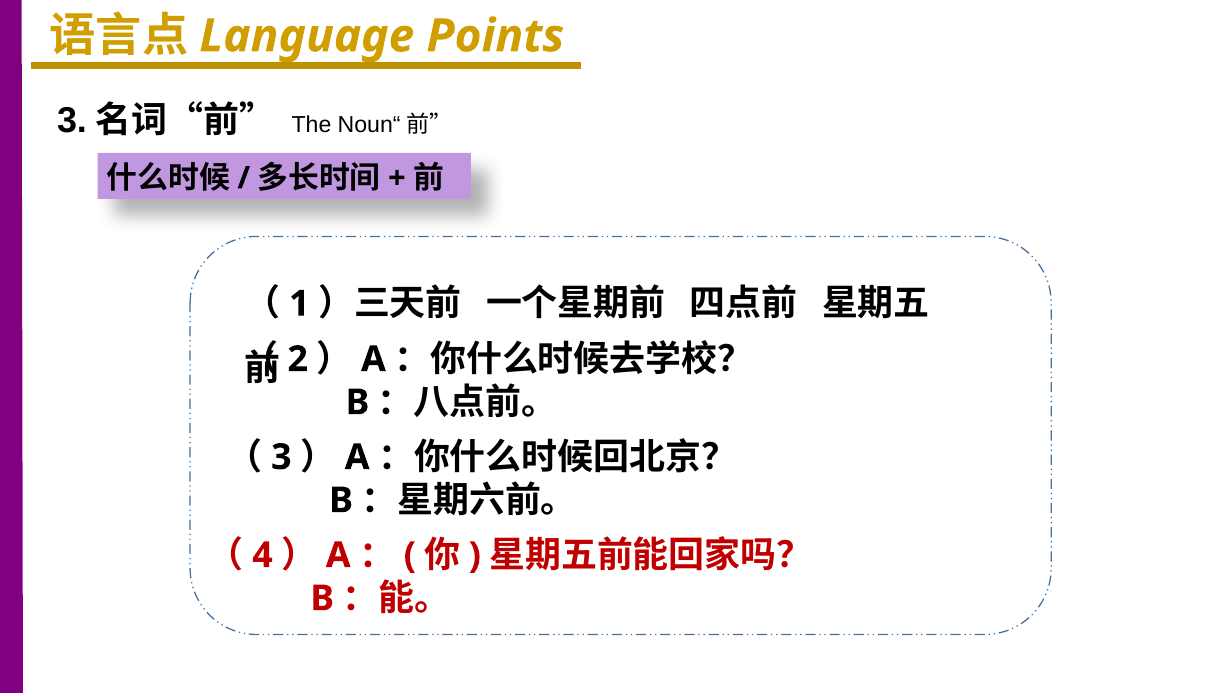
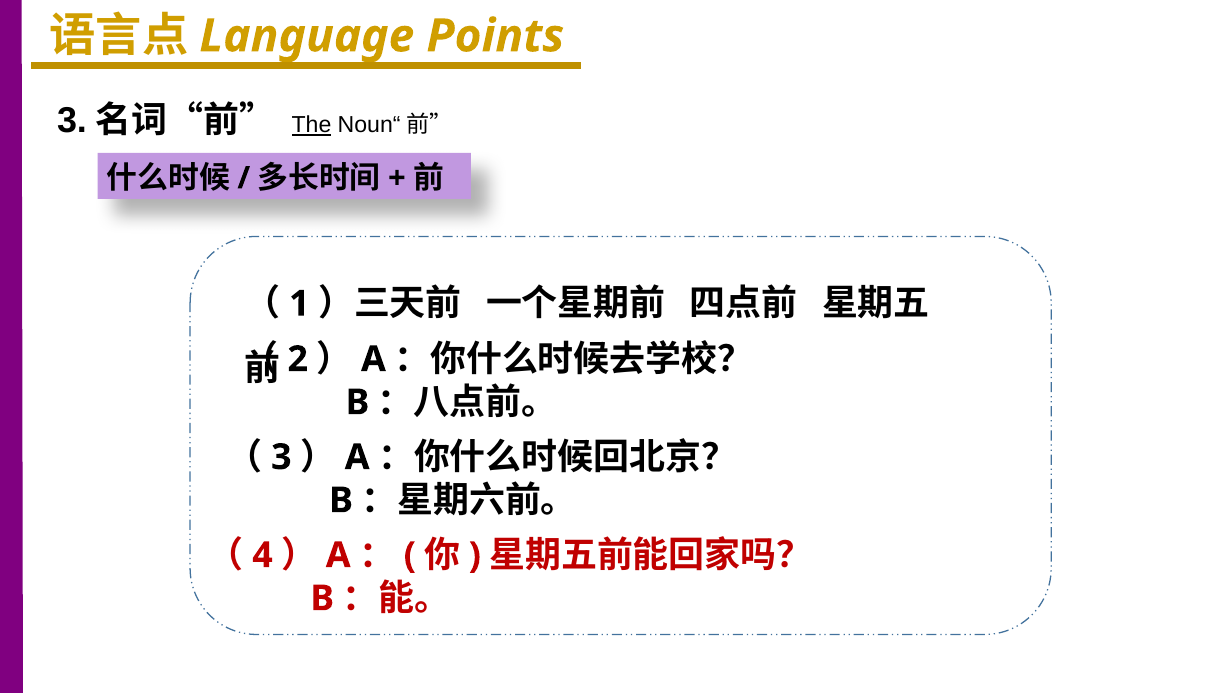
The underline: none -> present (311, 125)
